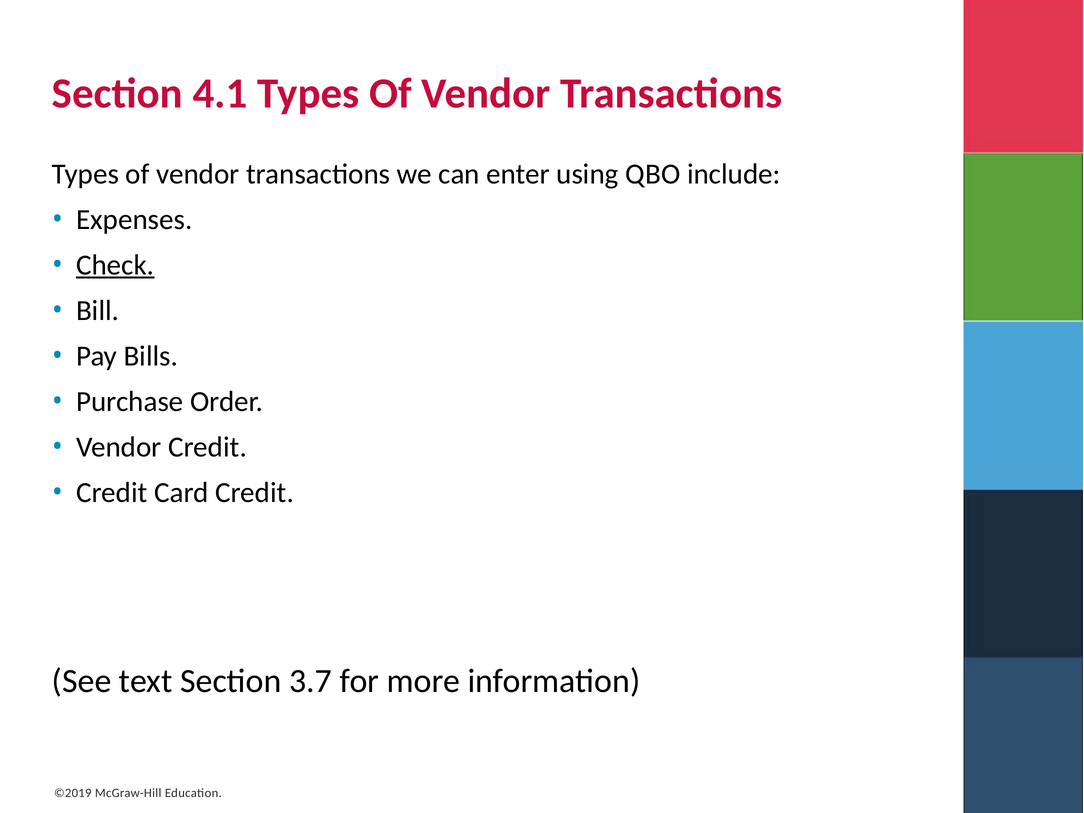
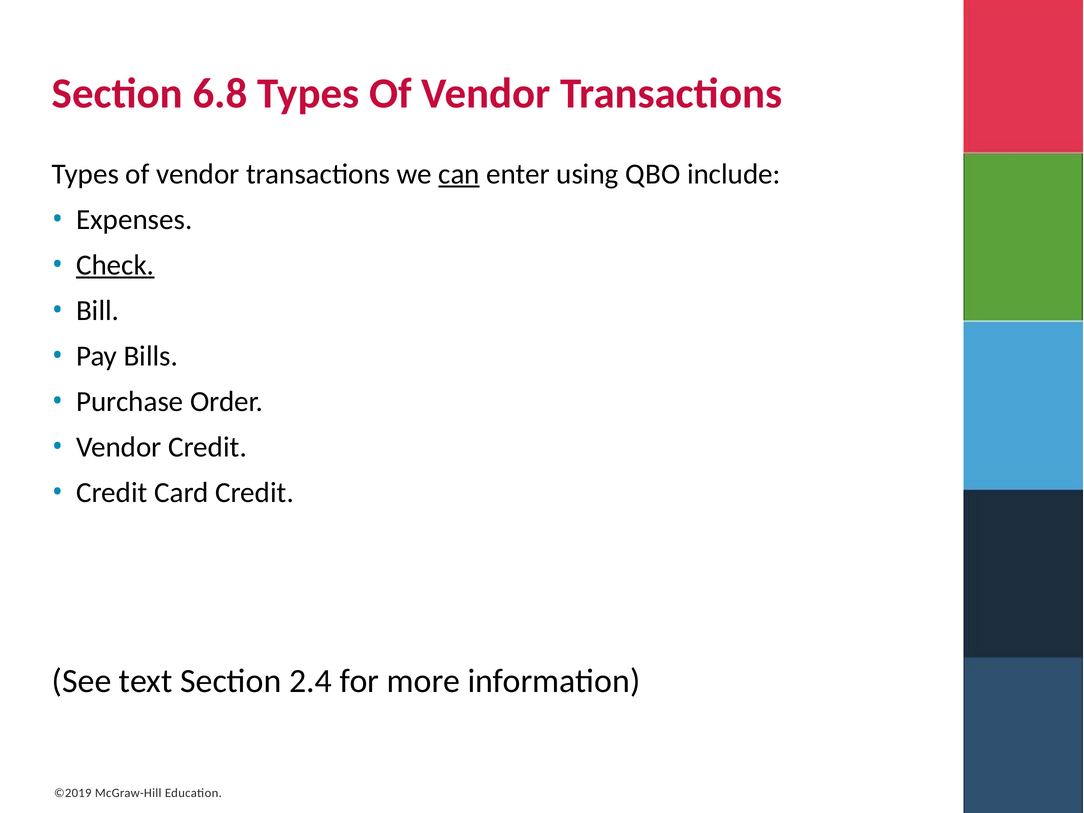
4.1: 4.1 -> 6.8 (220, 93)
can underline: none -> present (459, 174)
3.7: 3.7 -> 2.4 (311, 681)
